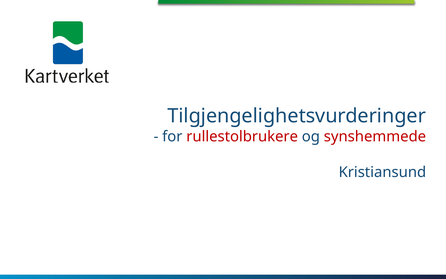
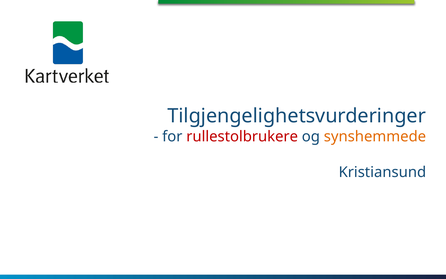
synshemmede colour: red -> orange (375, 136)
